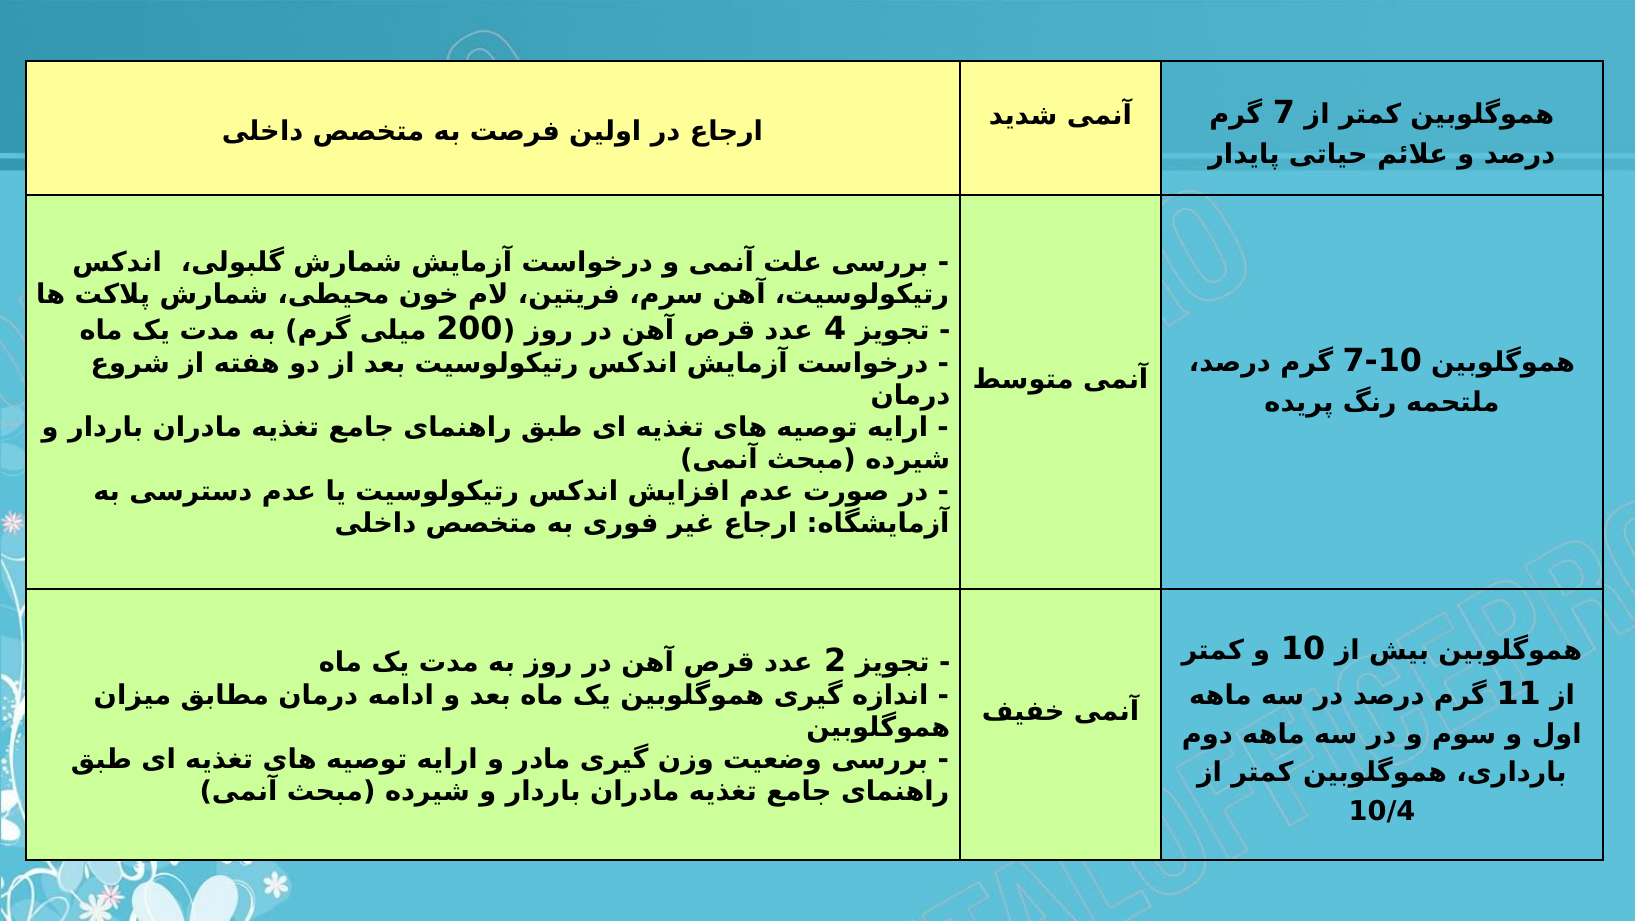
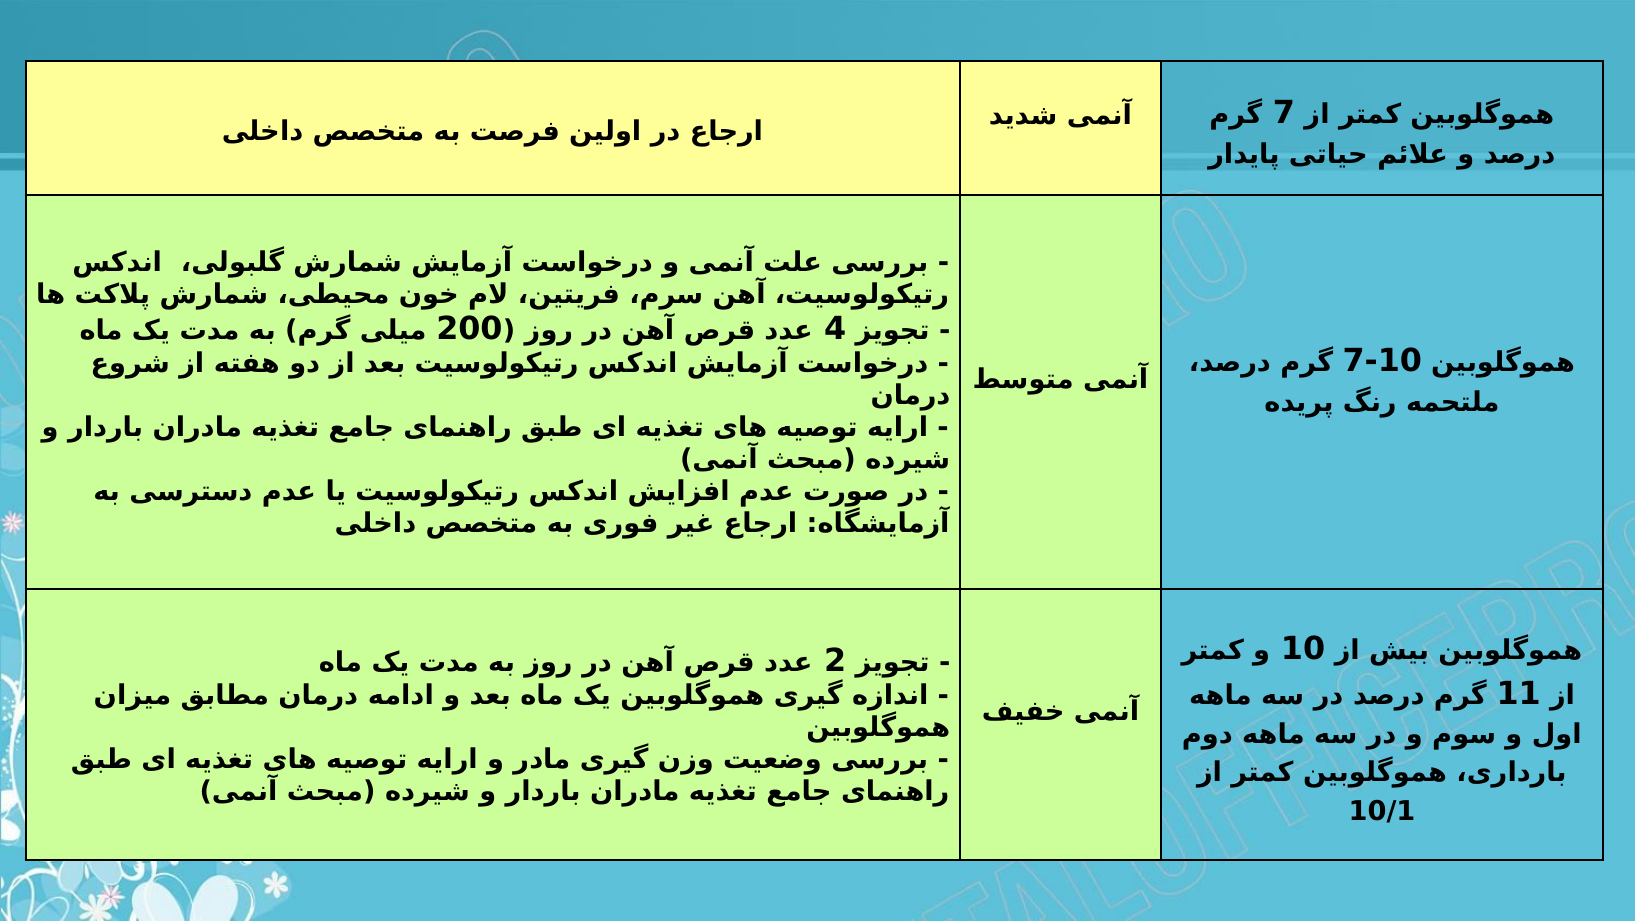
10/4: 10/4 -> 10/1 (1382, 811)
